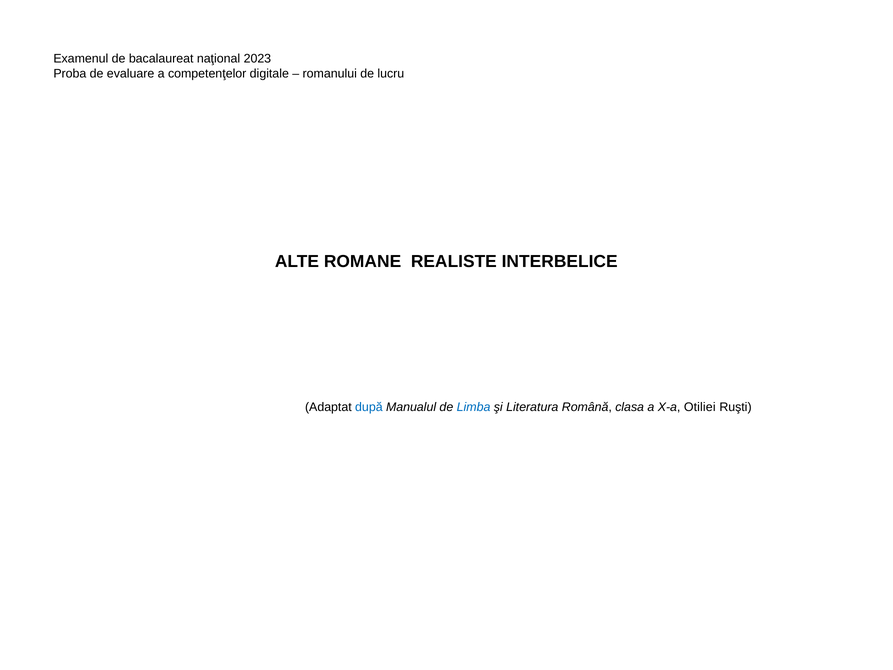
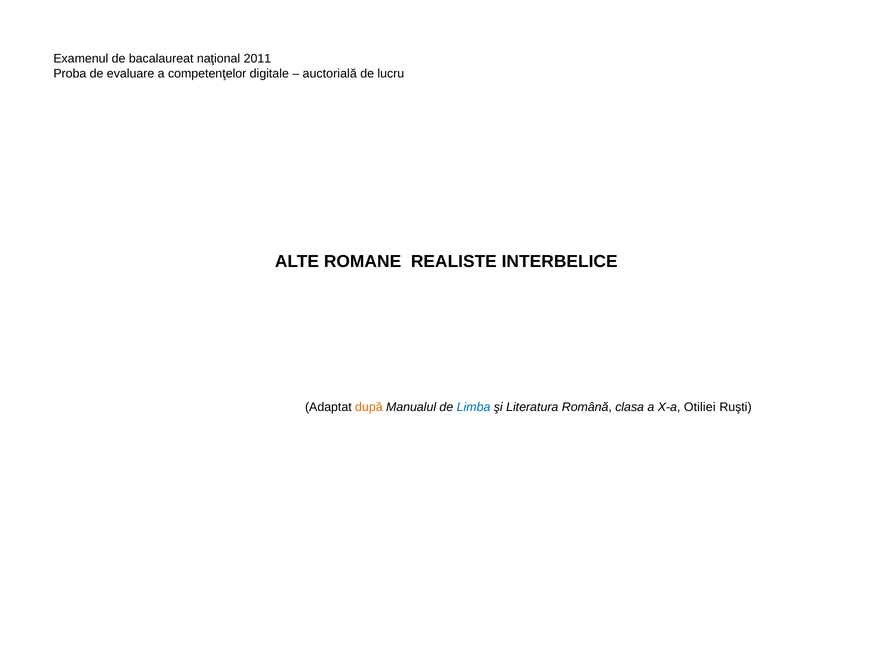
2023: 2023 -> 2011 (257, 59)
romanului: romanului -> auctorială (330, 74)
după colour: blue -> orange (369, 407)
